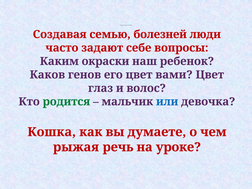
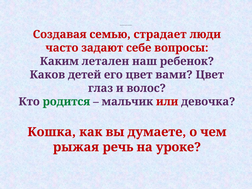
болезней: болезней -> страдает (160, 34)
окраски: окраски -> летален (105, 61)
генов: генов -> детей (85, 75)
или colour: blue -> red (167, 102)
